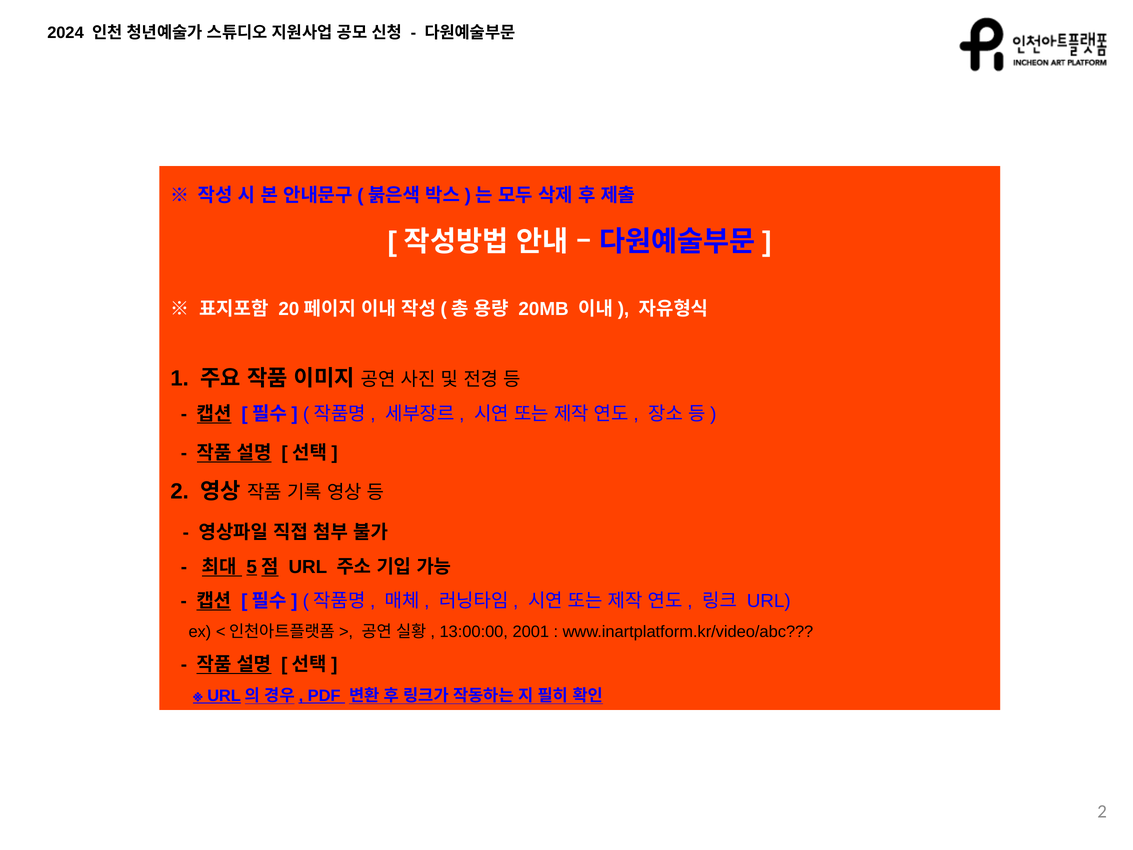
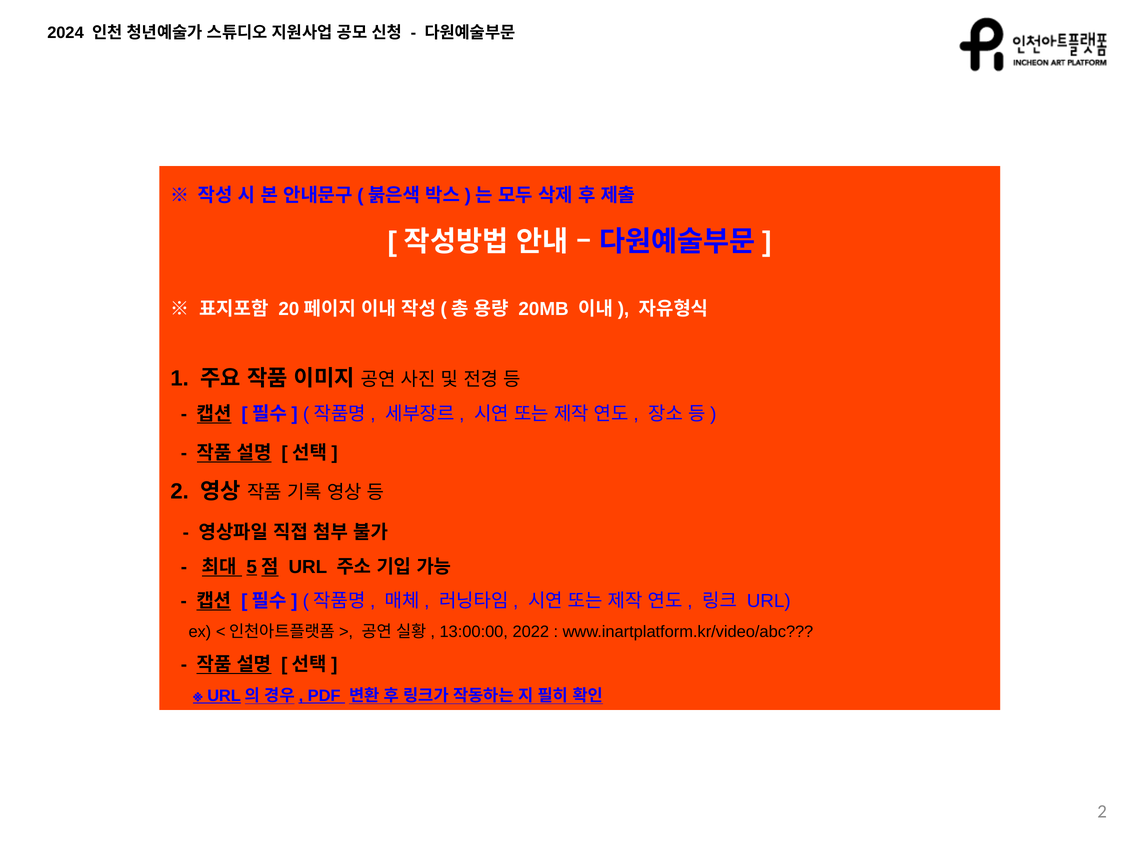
2001: 2001 -> 2022 (531, 632)
